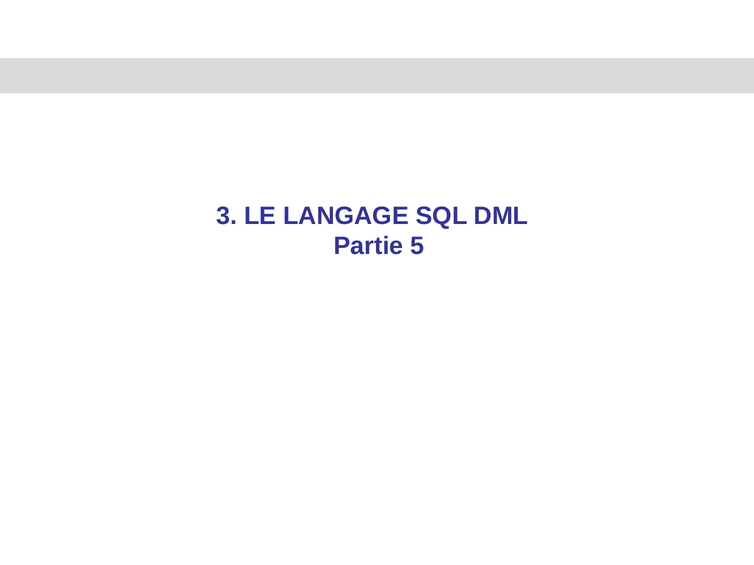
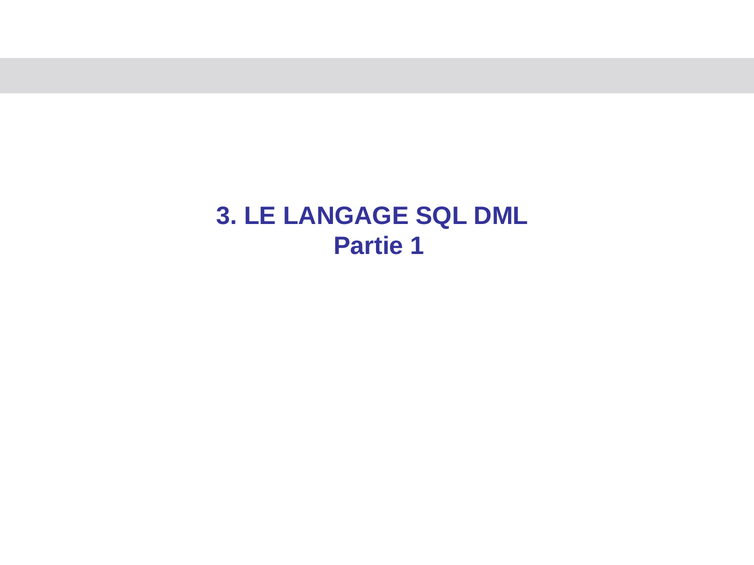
5: 5 -> 1 (417, 246)
